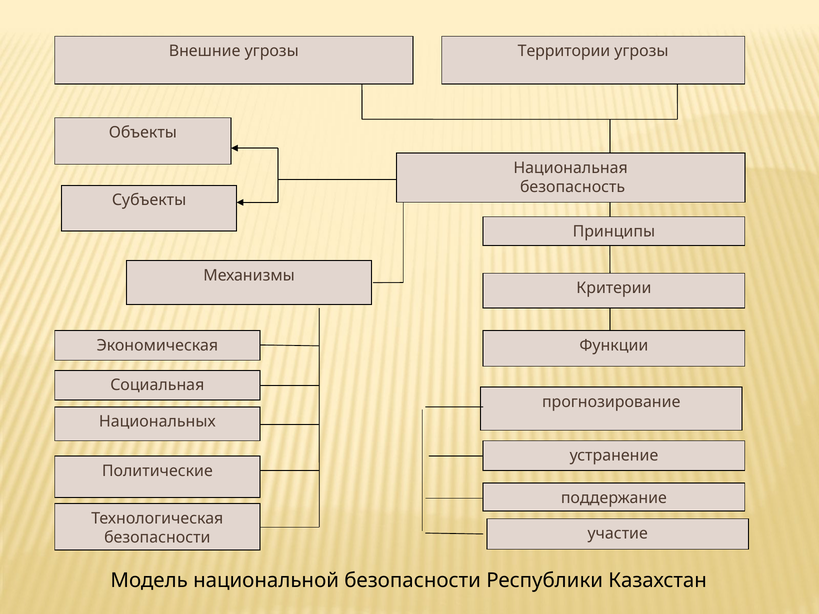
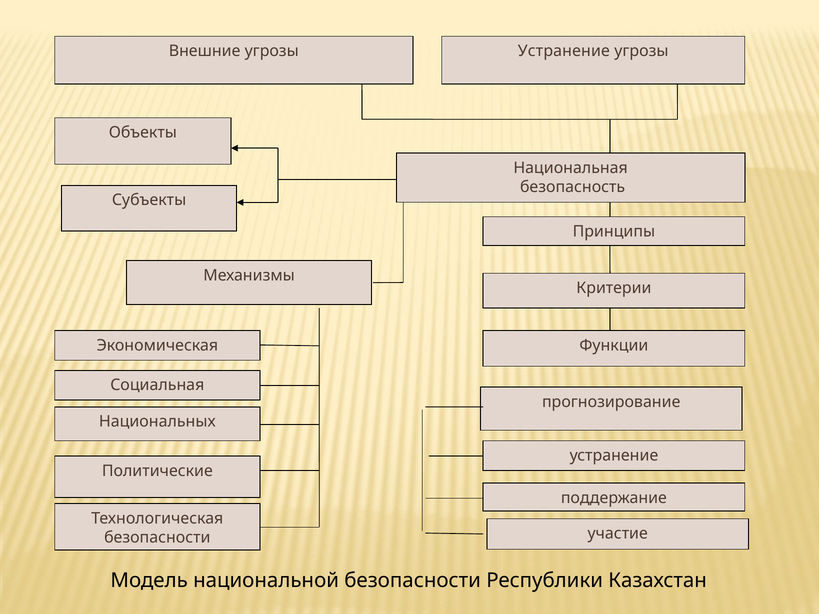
угрозы Территории: Территории -> Устранение (564, 51)
